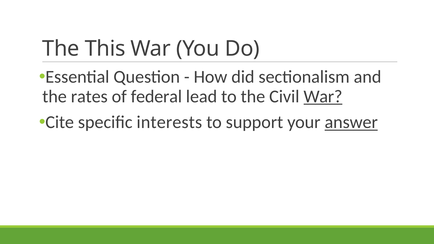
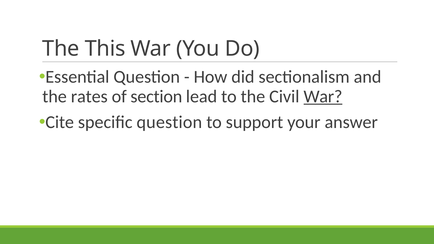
federal: federal -> section (156, 96)
specific interests: interests -> question (169, 122)
answer underline: present -> none (351, 122)
